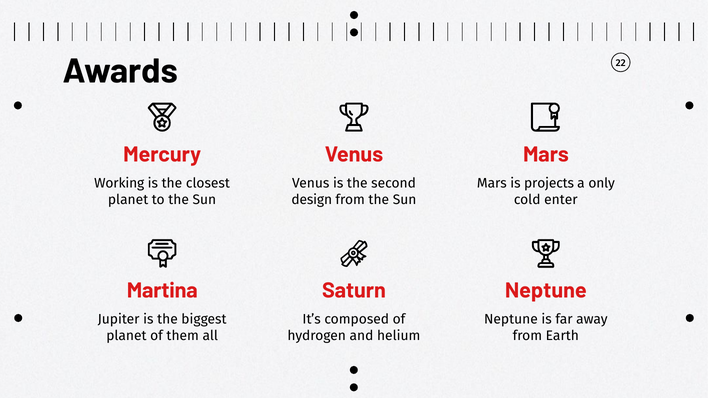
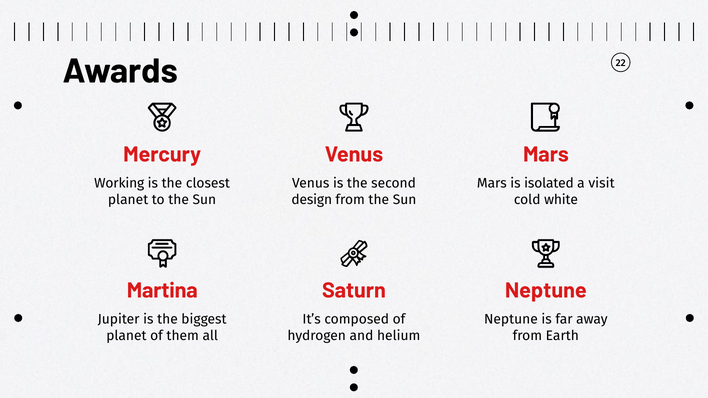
projects: projects -> isolated (549, 183)
only: only -> visit (602, 183)
enter: enter -> white (561, 200)
